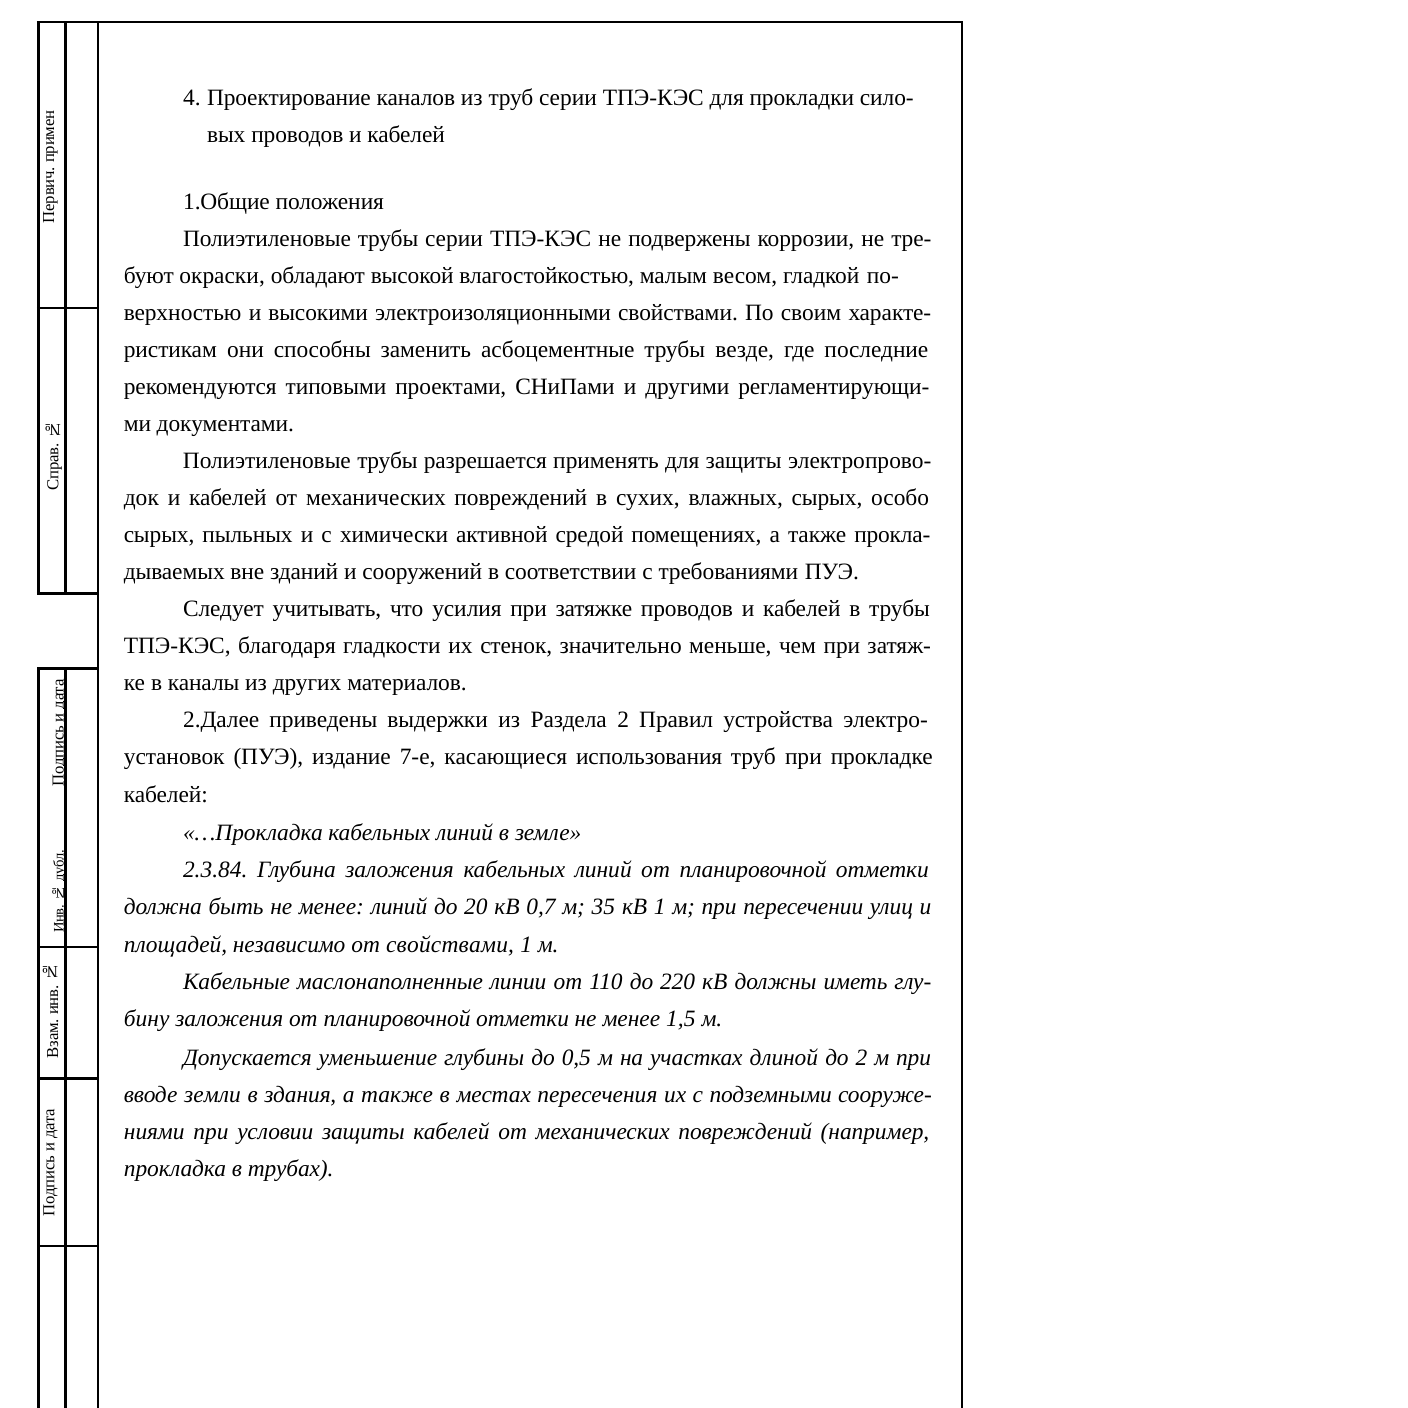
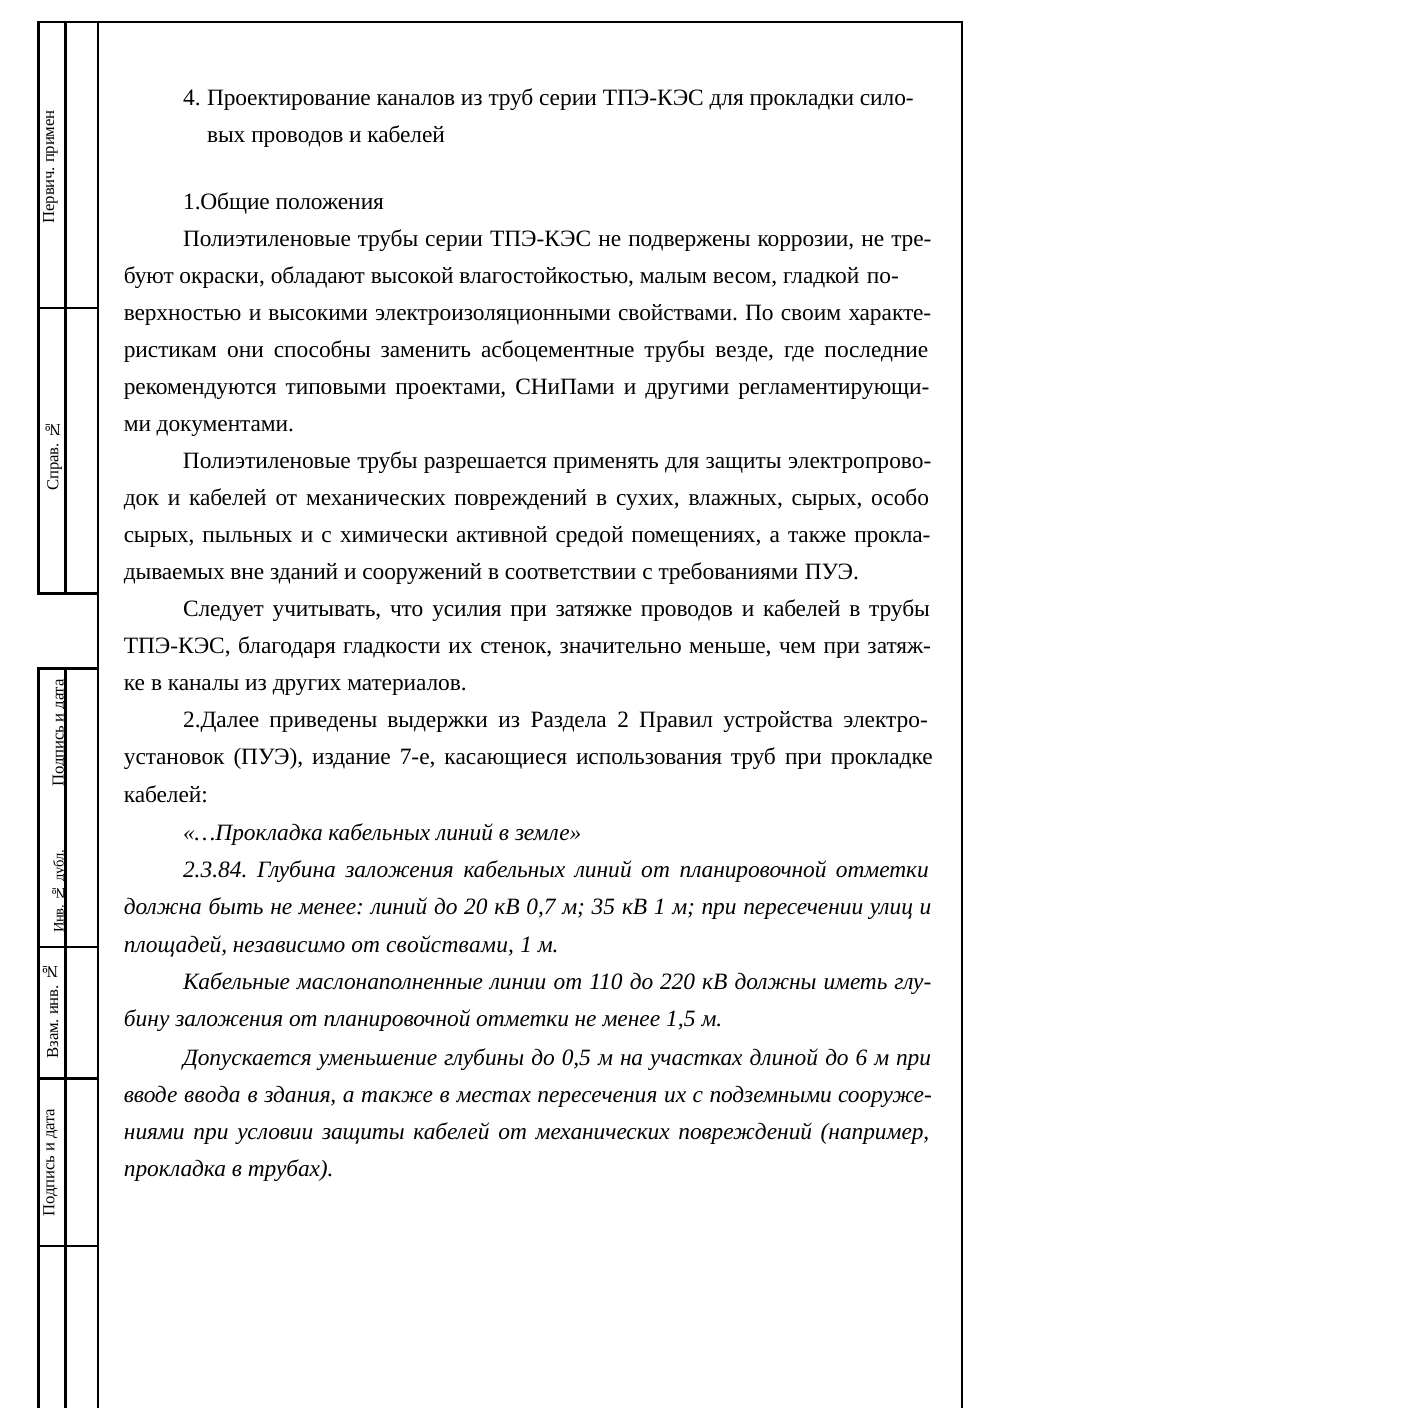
до 2: 2 -> 6 (862, 1057)
земли: земли -> ввода (212, 1095)
